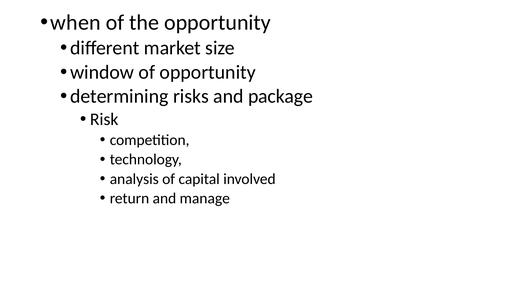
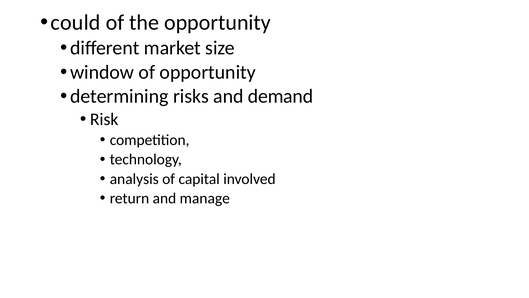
when: when -> could (76, 23)
package: package -> demand (281, 96)
